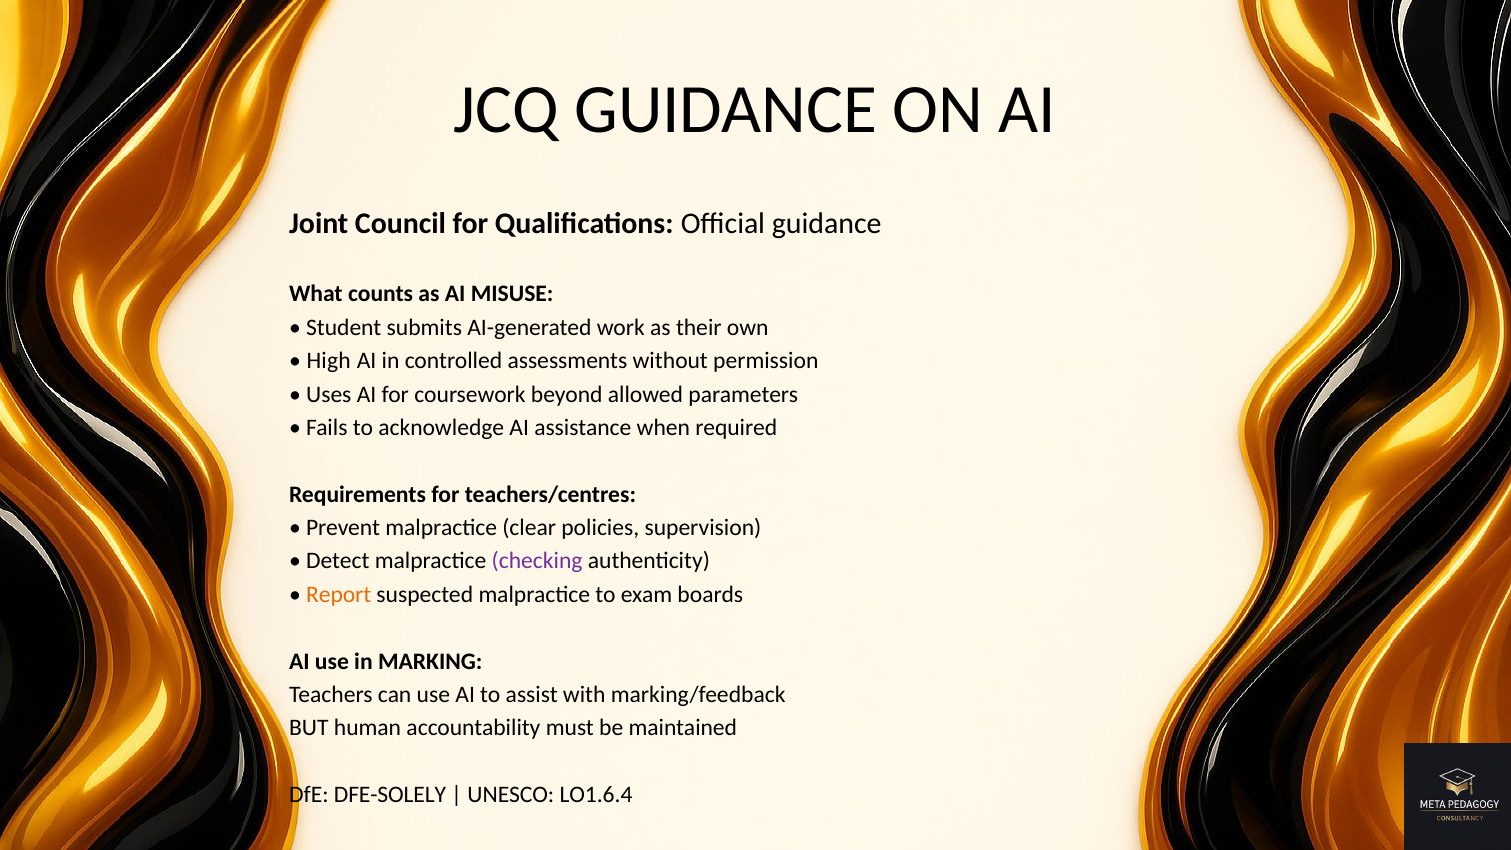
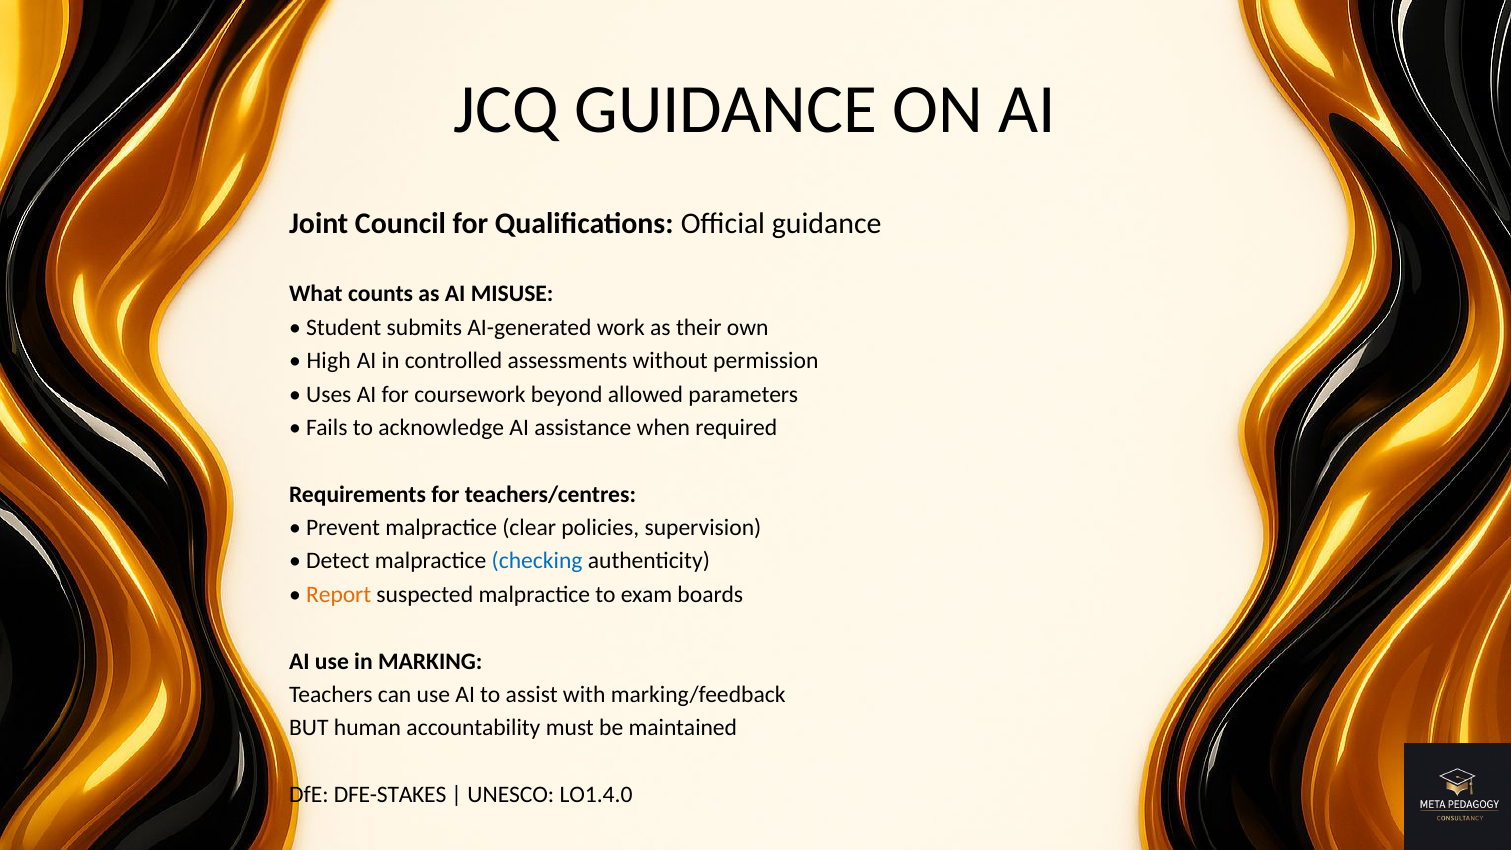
checking colour: purple -> blue (537, 561)
DFE-SOLELY: DFE-SOLELY -> DFE-STAKES (390, 795)
LO1.6.4: LO1.6.4 -> LO1.4.0 (596, 795)
